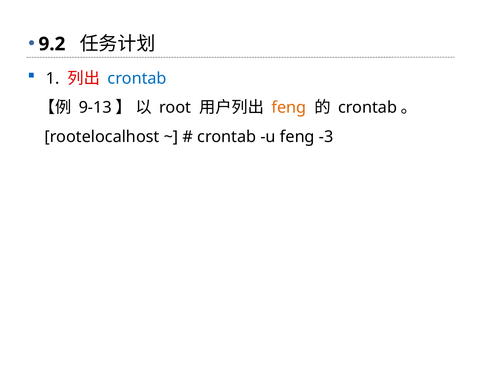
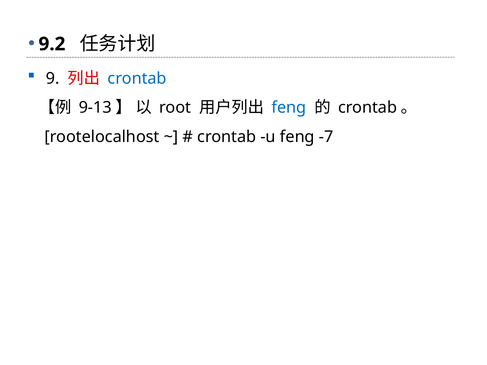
1: 1 -> 9 (53, 78)
feng colour: orange -> blue (289, 108)
-3: -3 -> -7 (326, 137)
